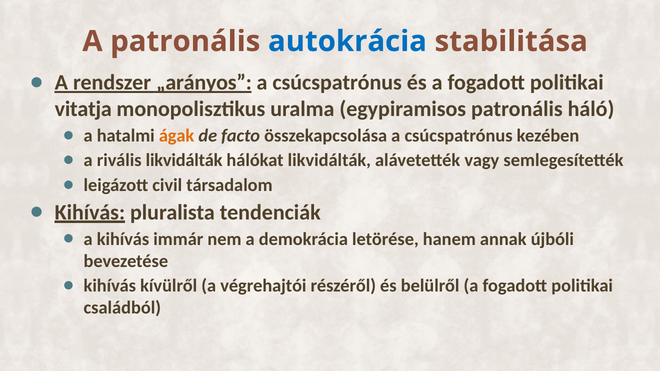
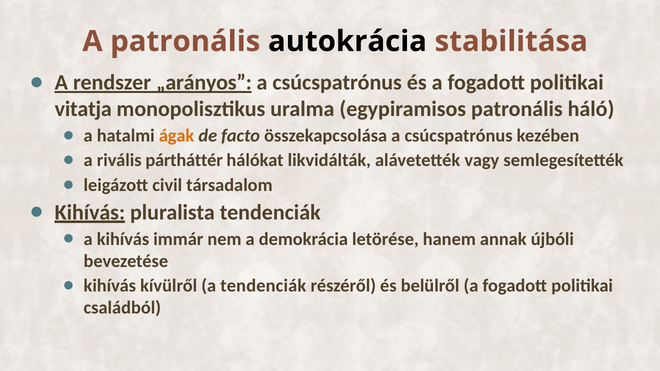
autokrácia colour: blue -> black (347, 41)
rivális likvidálták: likvidálták -> pártháttér (184, 161)
a végrehajtói: végrehajtói -> tendenciák (263, 286)
